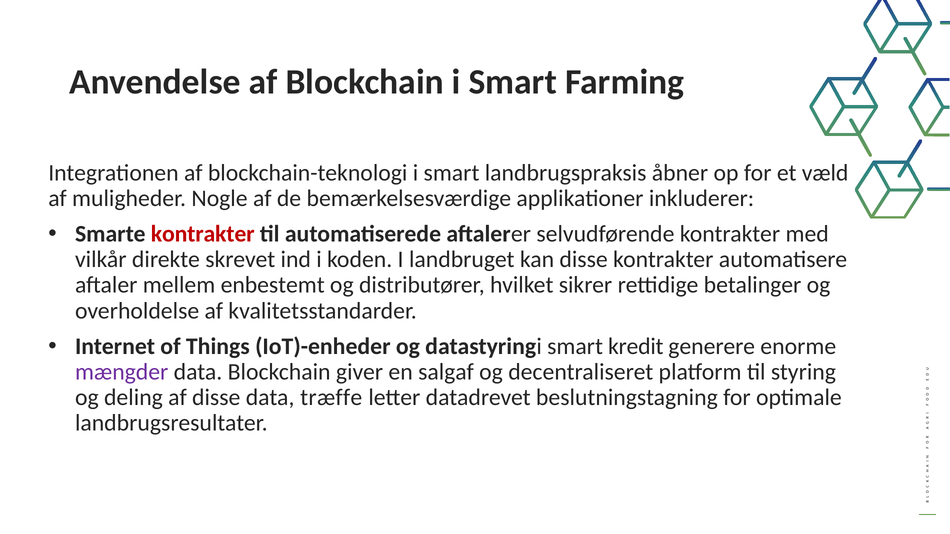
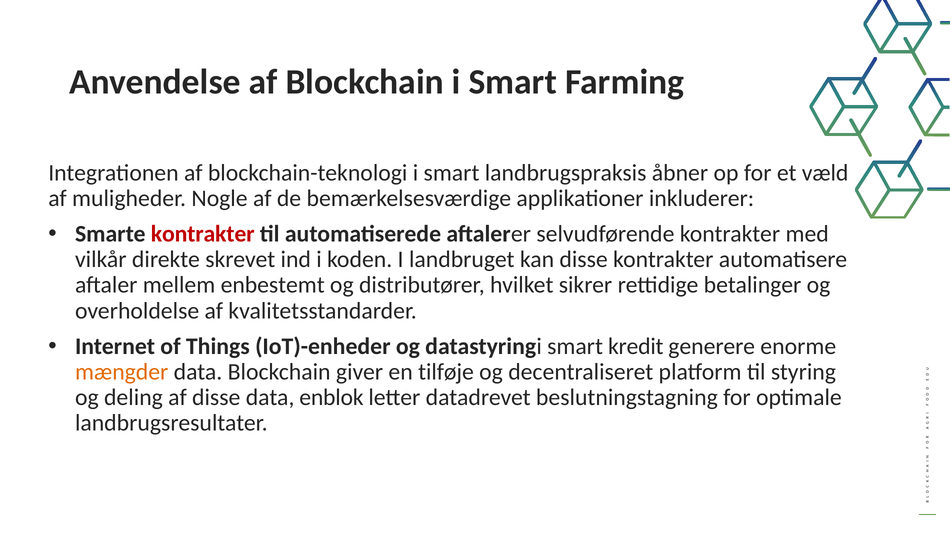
mængder colour: purple -> orange (122, 372)
salgaf: salgaf -> tilføje (446, 372)
træffe: træffe -> enblok (331, 398)
